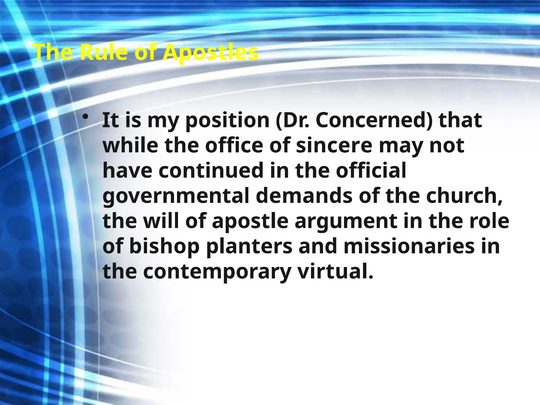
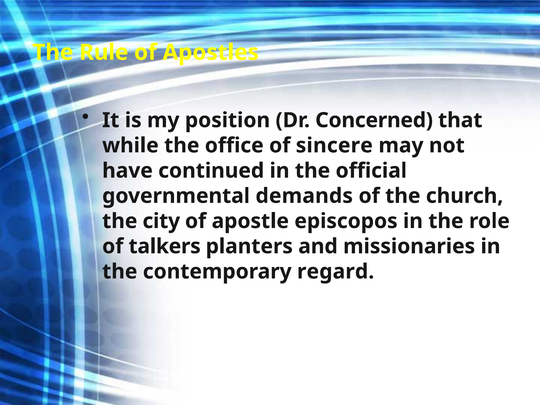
will: will -> city (161, 221)
argument: argument -> episcopos (346, 221)
bishop: bishop -> talkers (165, 246)
virtual: virtual -> regard (336, 272)
